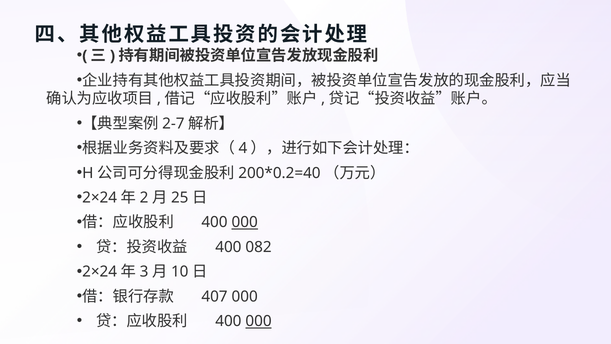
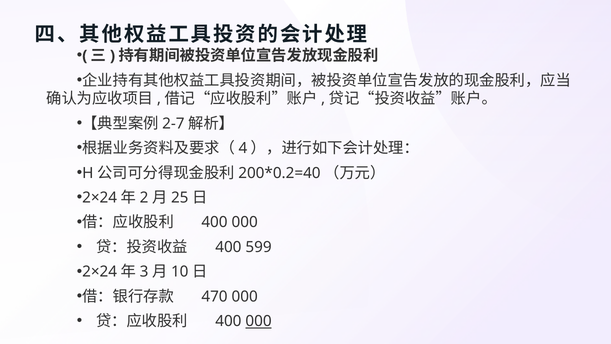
000 underline: present -> none (245, 222)
082: 082 -> 599 (259, 247)
407: 407 -> 470 (214, 296)
